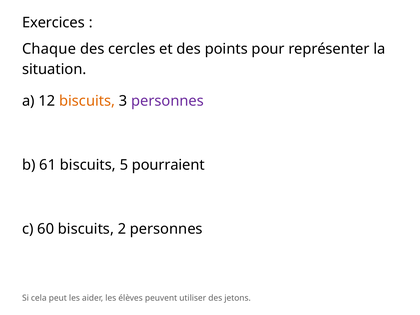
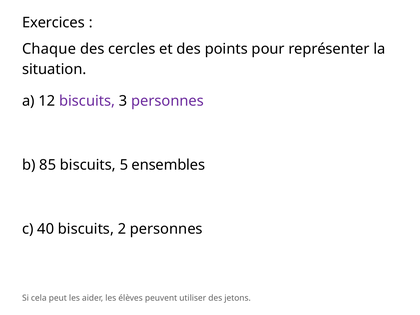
biscuits colour: orange -> purple (87, 101)
61: 61 -> 85 (48, 165)
pourraient: pourraient -> ensembles (168, 165)
60: 60 -> 40 (46, 229)
